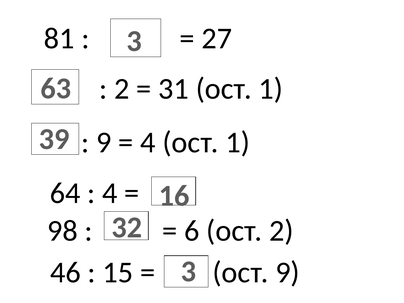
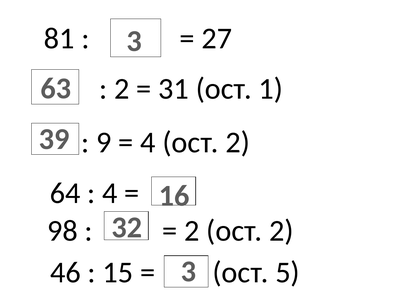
4 ост 1: 1 -> 2 (238, 143)
6: 6 -> 2 (192, 231)
ост 9: 9 -> 5 (288, 273)
